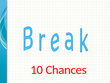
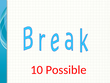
Chances: Chances -> Possible (66, 70)
